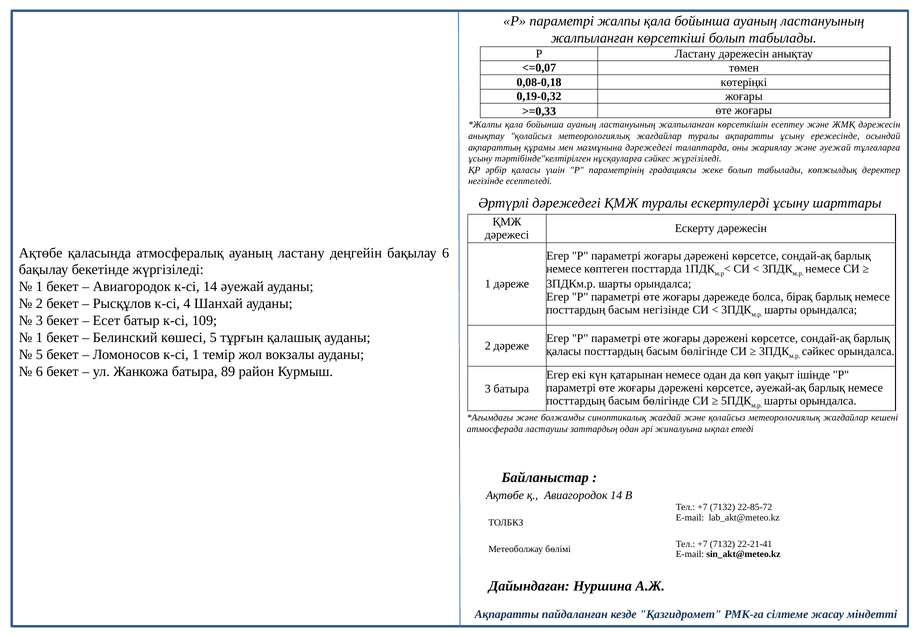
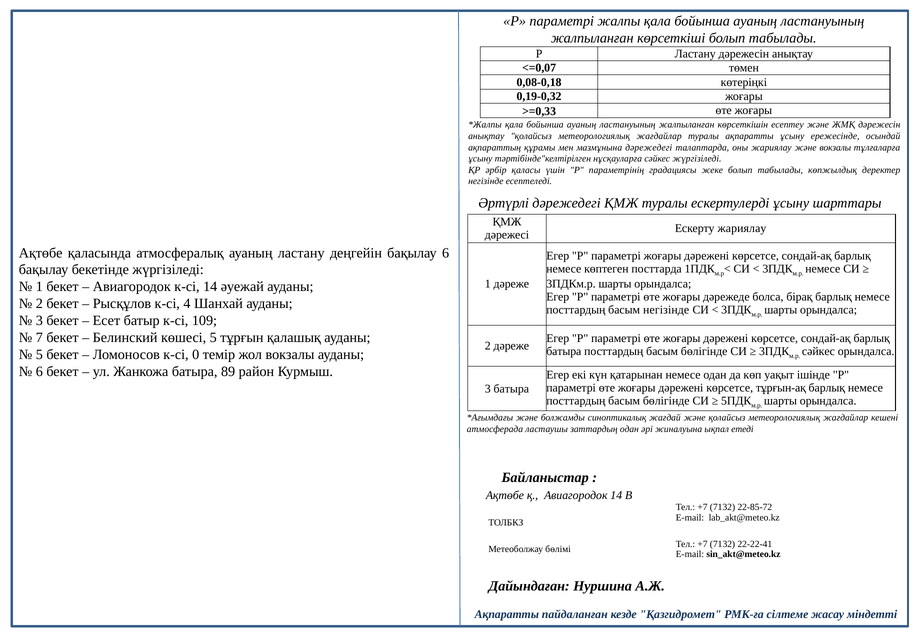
және әуежай: әуежай -> вокзалы (835, 147)
Ескерту дәрежесін: дәрежесін -> жариялау (742, 229)
1: 1 -> 7 (39, 338)
қаласы: қаласы -> батыра (564, 351)
к-сі 1: 1 -> 0 (196, 355)
әуежай-ақ: әуежай-ақ -> тұрғын-ақ (781, 388)
22-21-41: 22-21-41 -> 22-22-41 (755, 544)
